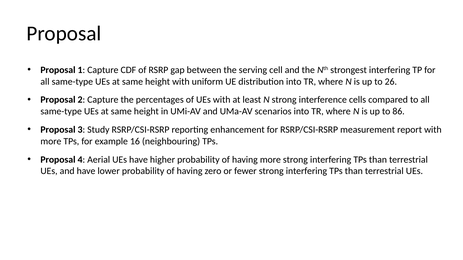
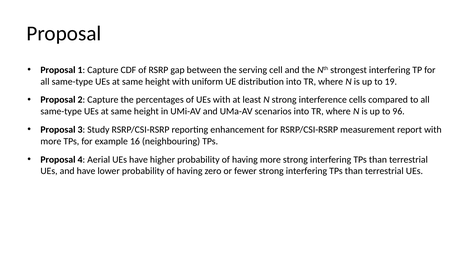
26: 26 -> 19 (391, 82)
86: 86 -> 96 (399, 112)
